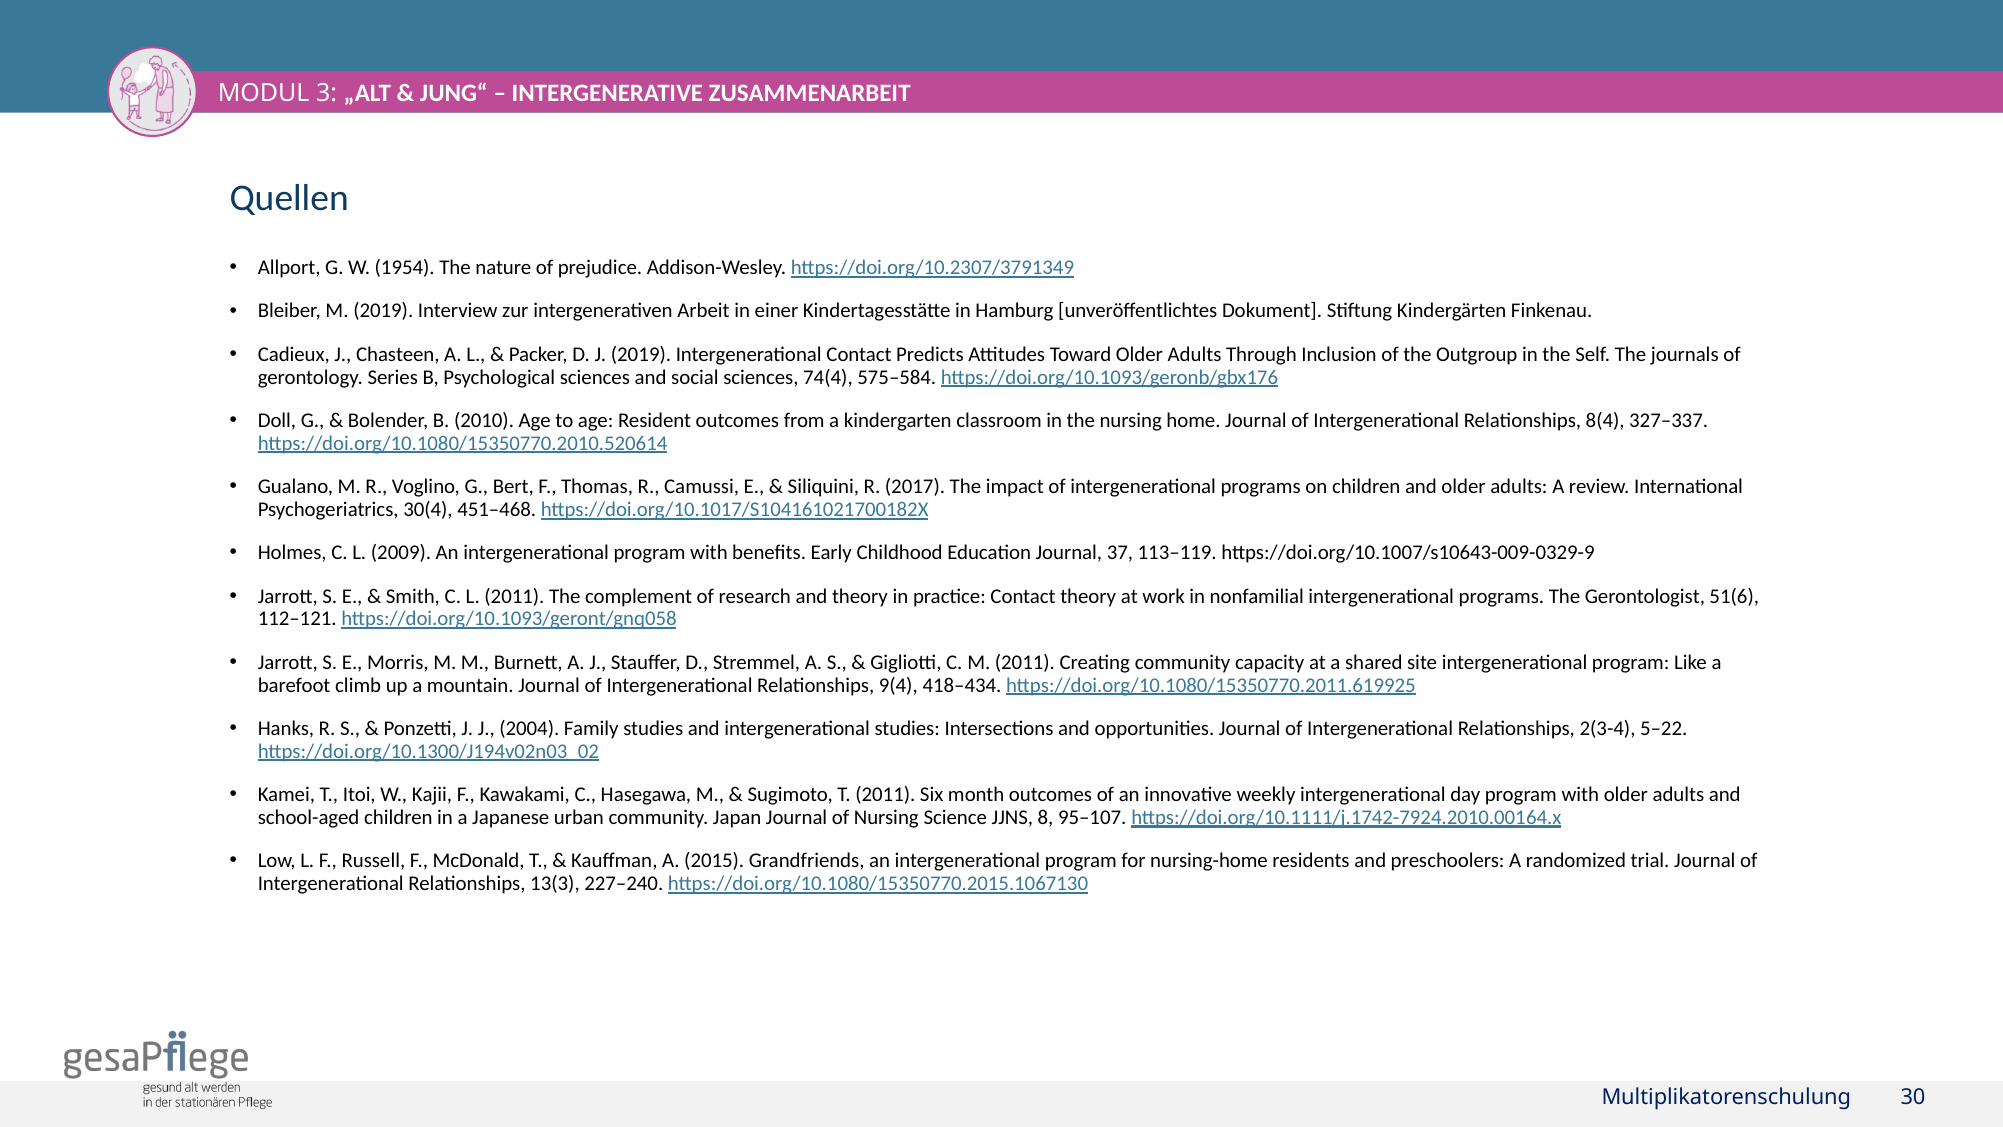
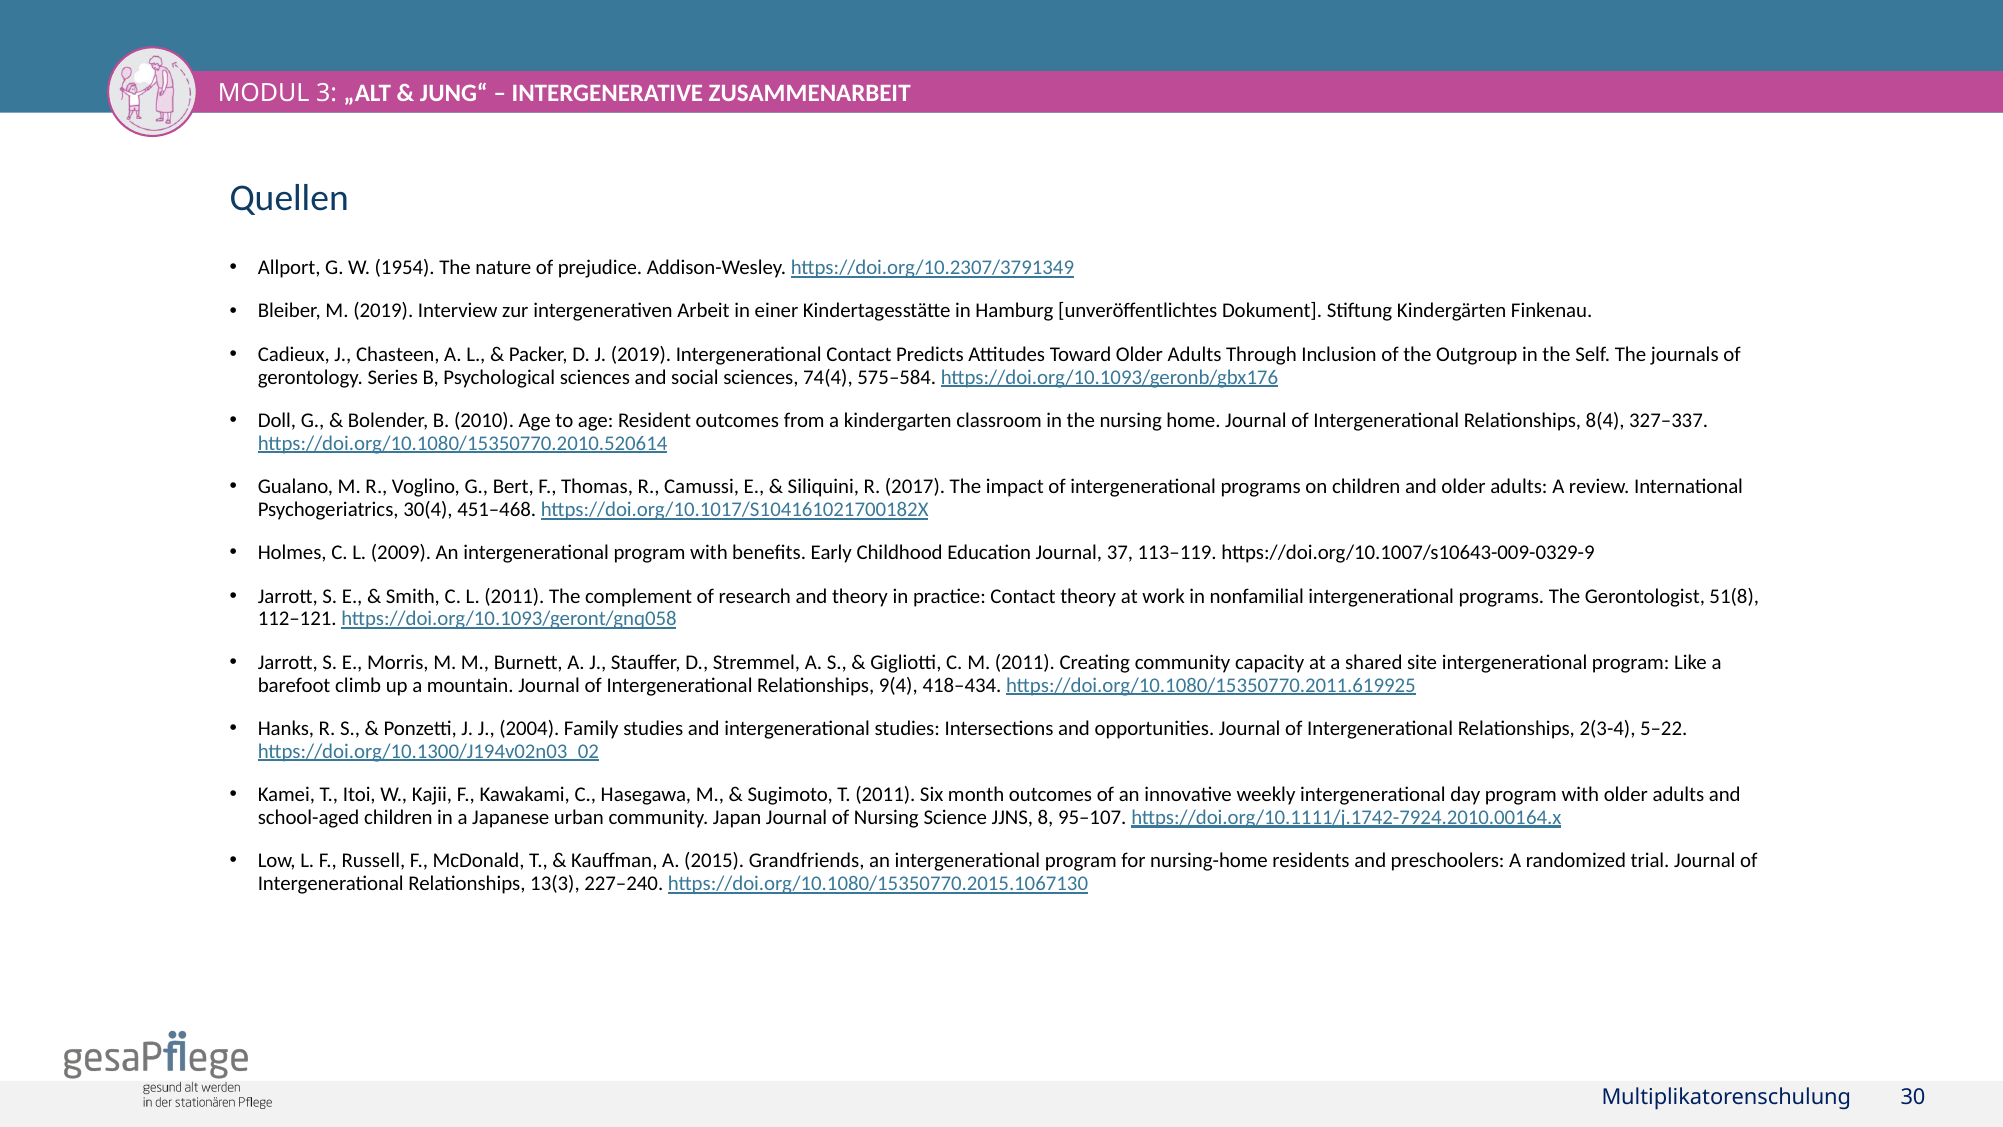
51(6: 51(6 -> 51(8 (1734, 596)
